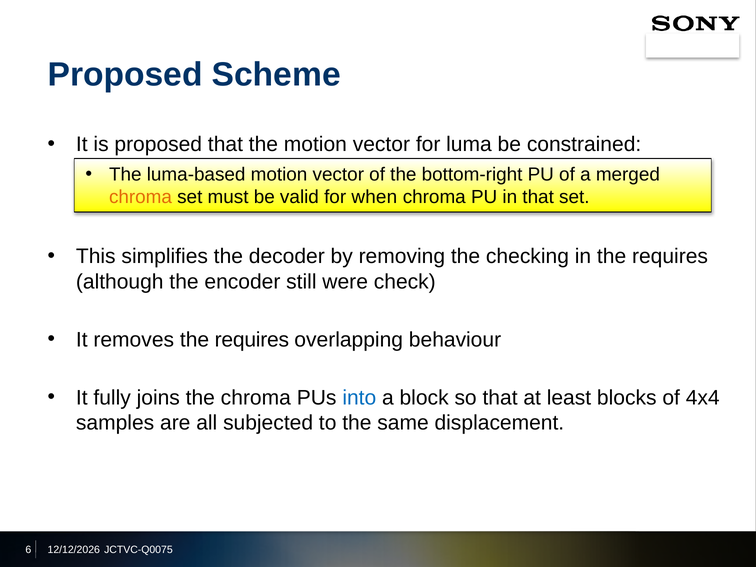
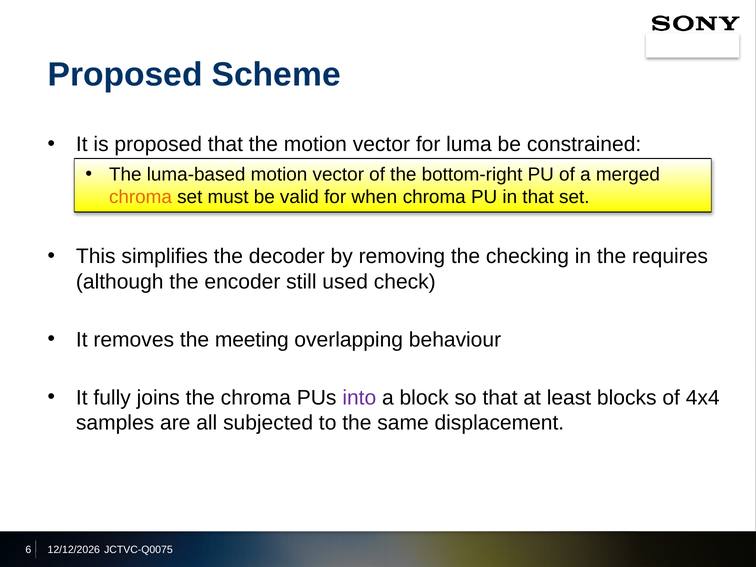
were: were -> used (345, 282)
removes the requires: requires -> meeting (252, 340)
into colour: blue -> purple (359, 398)
